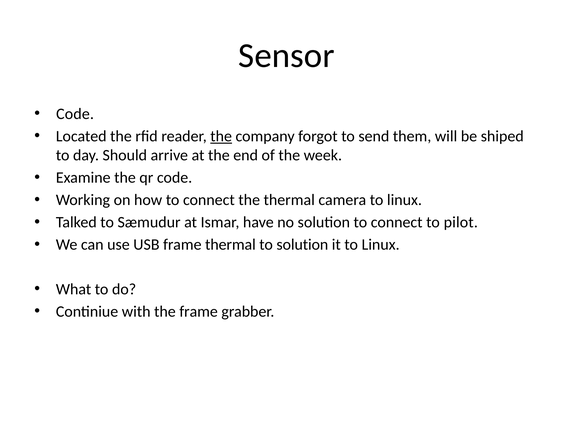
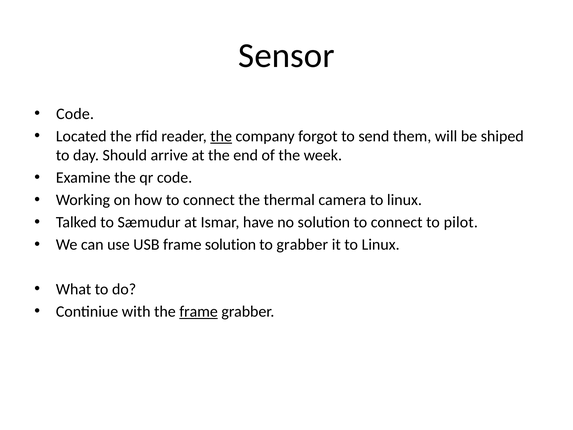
frame thermal: thermal -> solution (230, 245)
to solution: solution -> grabber (302, 245)
frame underline: none -> present (199, 311)
